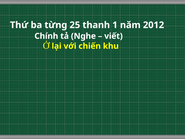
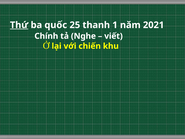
Thứ underline: none -> present (19, 25)
từng: từng -> quốc (56, 25)
2012: 2012 -> 2021 (154, 25)
